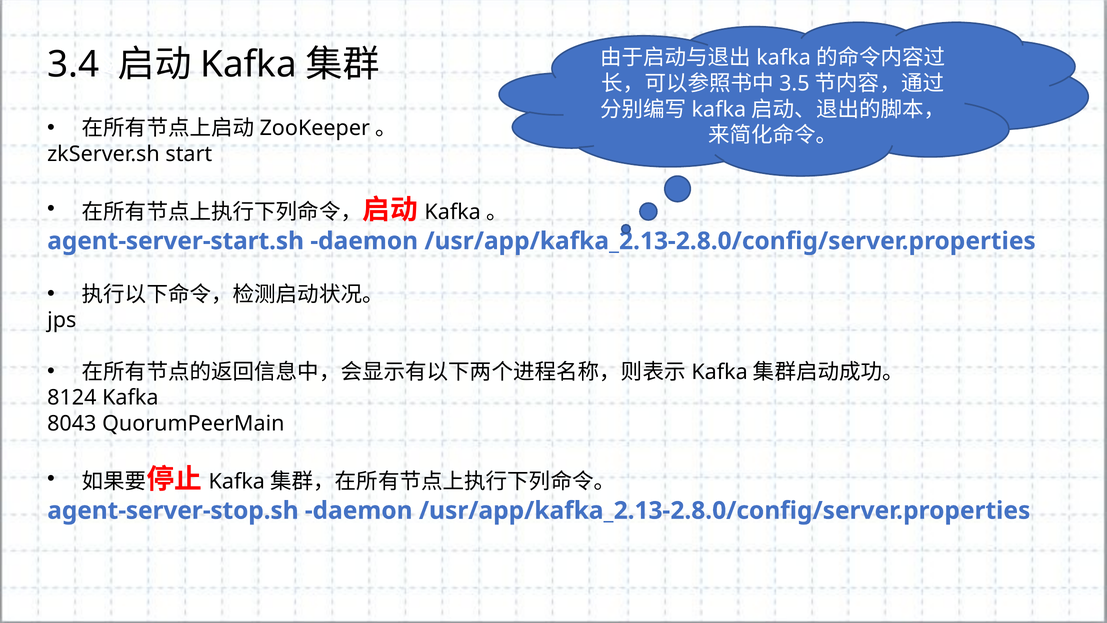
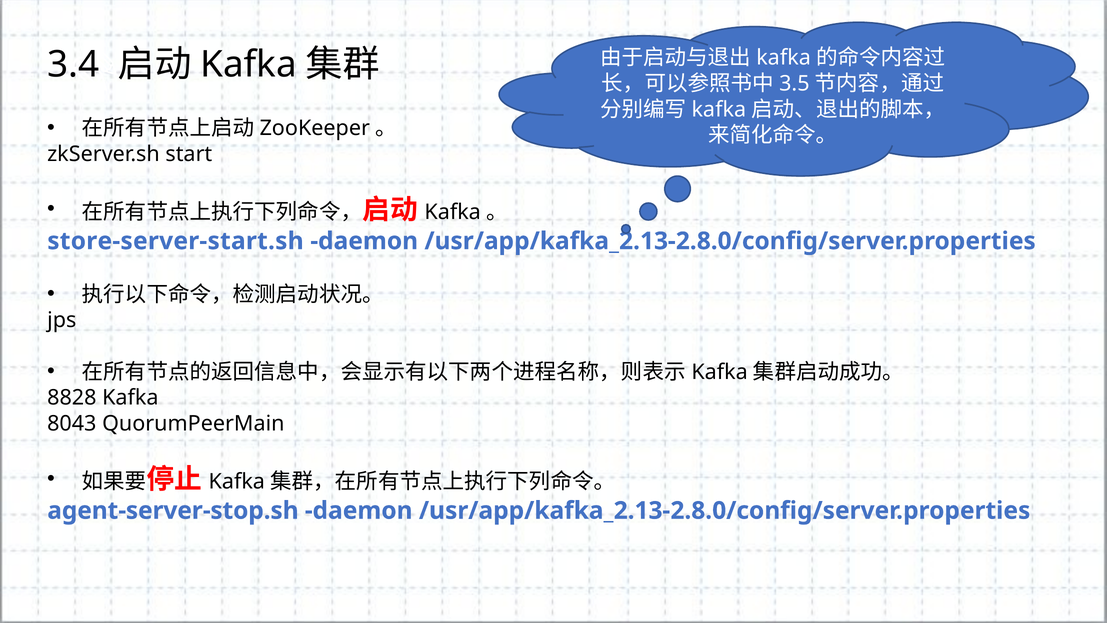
agent-server-start.sh: agent-server-start.sh -> store-server-start.sh (175, 241)
8124: 8124 -> 8828 (72, 398)
